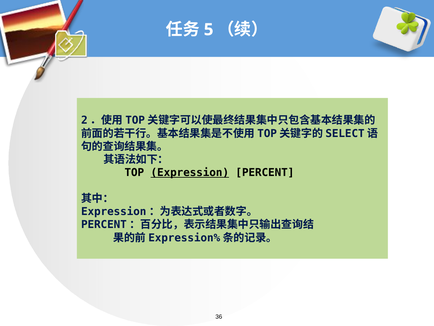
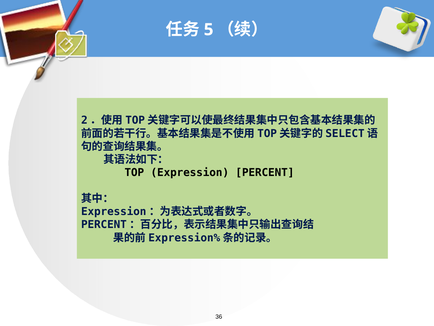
Expression underline: present -> none (190, 172)
